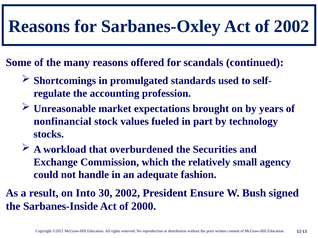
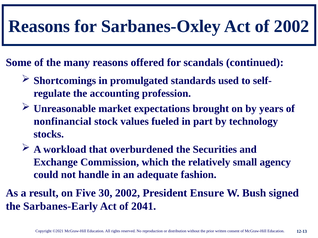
Into: Into -> Five (86, 193)
Sarbanes-Inside: Sarbanes-Inside -> Sarbanes-Early (61, 207)
2000: 2000 -> 2041 (144, 207)
